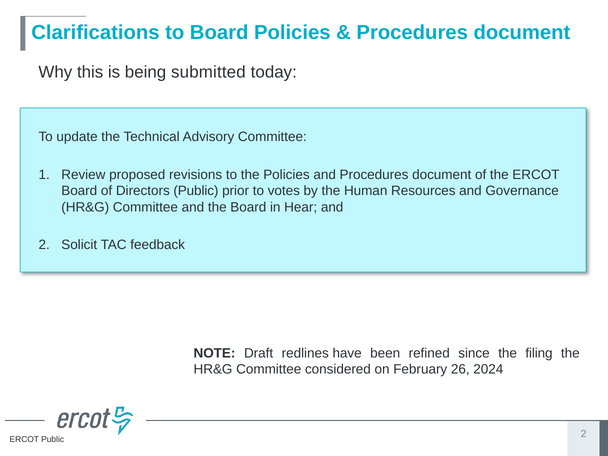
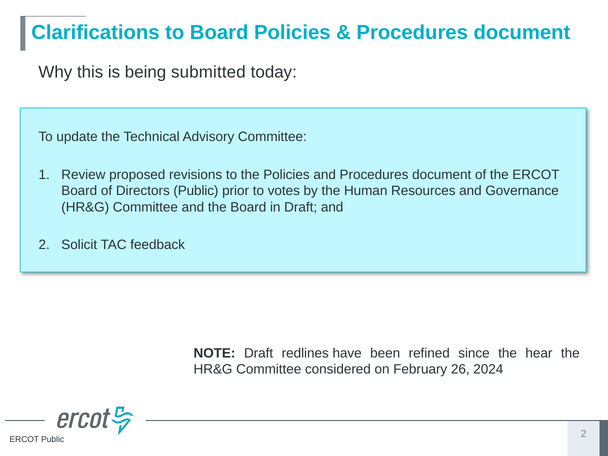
in Hear: Hear -> Draft (301, 207)
filing: filing -> hear (539, 353)
